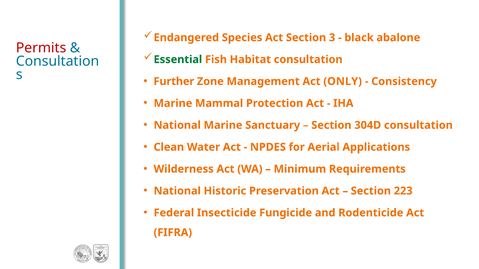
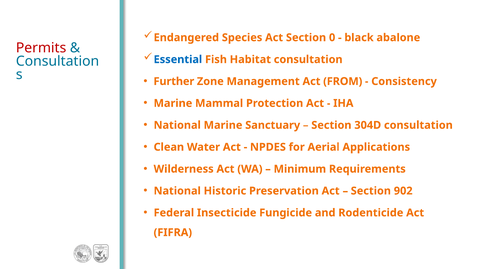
3: 3 -> 0 (332, 38)
Essential colour: green -> blue (178, 60)
ONLY: ONLY -> FROM (343, 82)
223: 223 -> 902 (403, 191)
